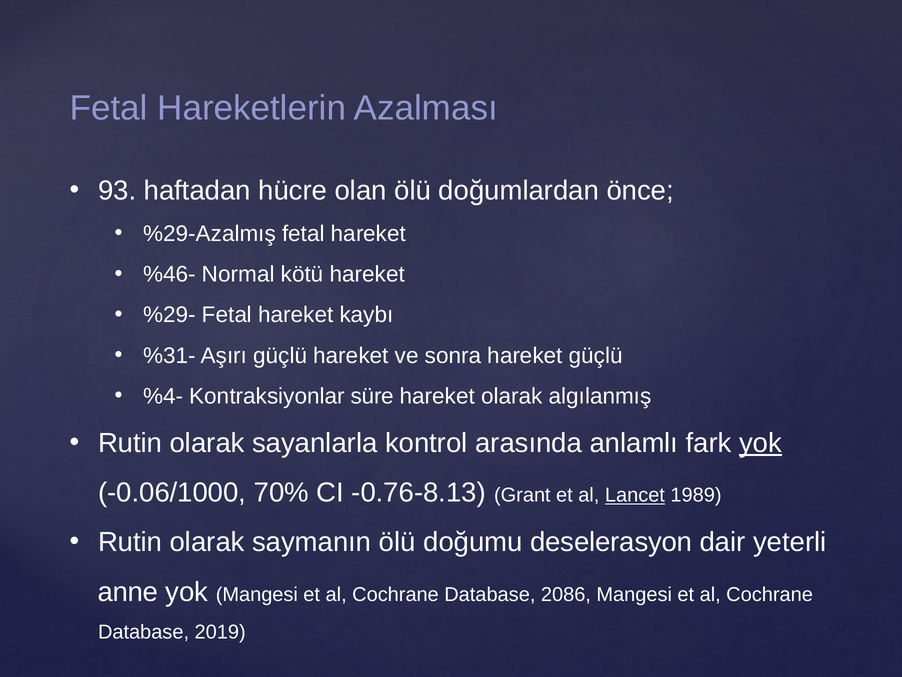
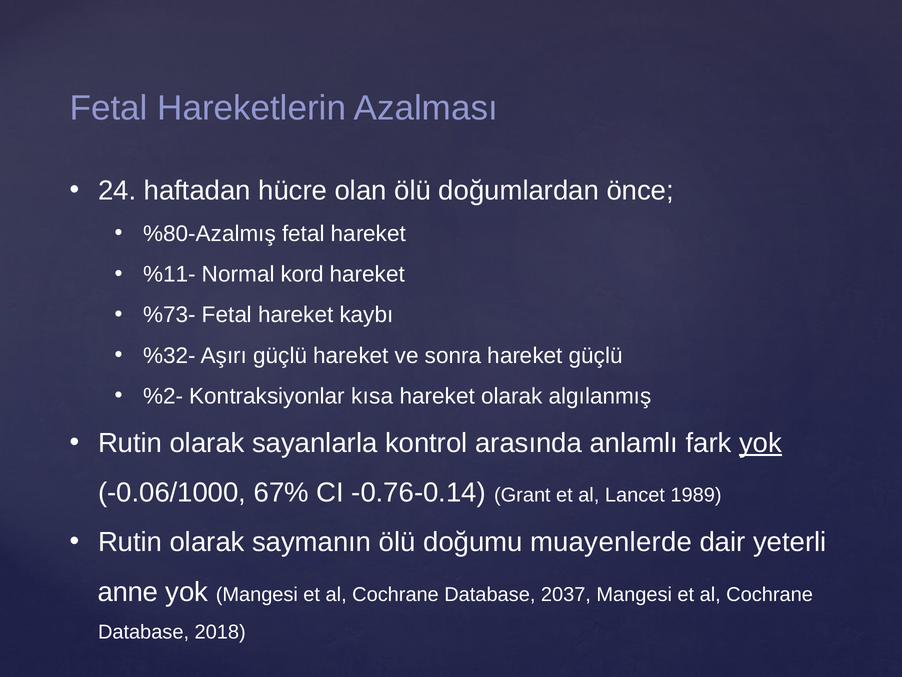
93: 93 -> 24 (117, 190)
%29-Azalmış: %29-Azalmış -> %80-Azalmış (210, 234)
%46-: %46- -> %11- (169, 274)
kötü: kötü -> kord (302, 274)
%29-: %29- -> %73- (169, 315)
%31-: %31- -> %32- (169, 355)
%4-: %4- -> %2- (163, 396)
süre: süre -> kısa (372, 396)
70%: 70% -> 67% (281, 492)
-0.76-8.13: -0.76-8.13 -> -0.76-0.14 (419, 492)
Lancet underline: present -> none (635, 495)
deselerasyon: deselerasyon -> muayenlerde (611, 542)
2086: 2086 -> 2037 (566, 594)
2019: 2019 -> 2018 (220, 632)
